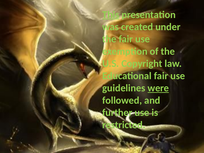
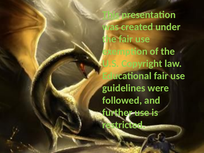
were underline: present -> none (158, 88)
